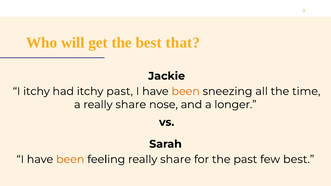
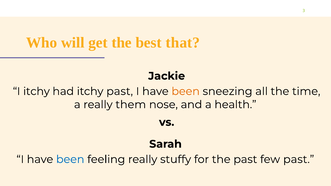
a really share: share -> them (131, 105)
longer: longer -> health (235, 105)
been colour: orange -> blue (70, 159)
feeling really share: share -> stuffy (176, 159)
few best: best -> past (299, 159)
